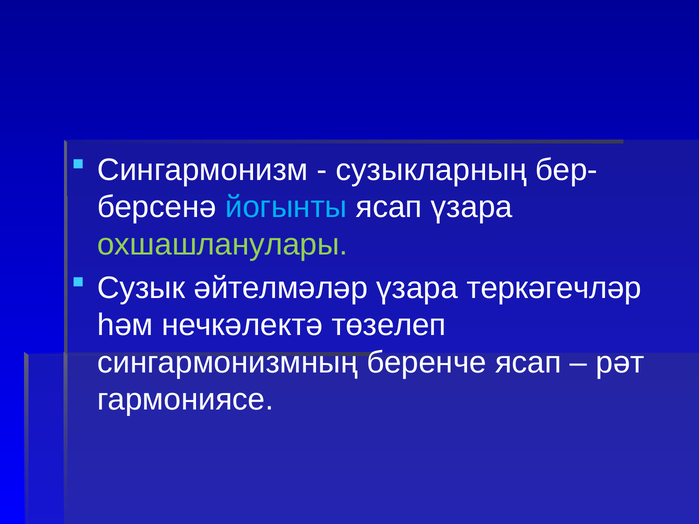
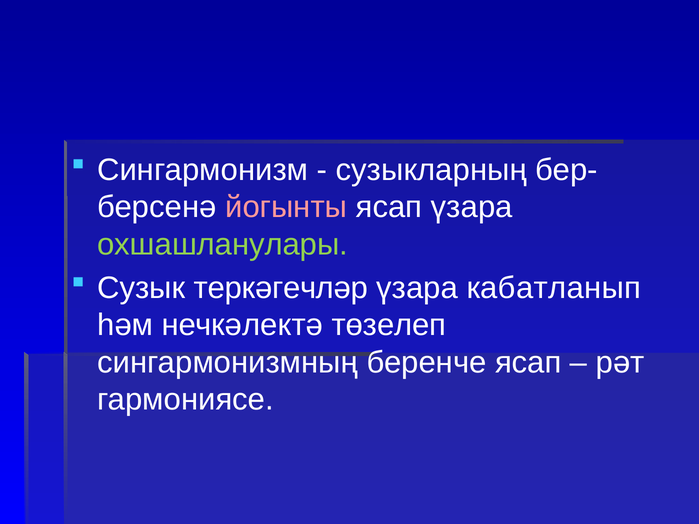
йогынты colour: light blue -> pink (286, 207)
әйтелмәләр: әйтелмәләр -> теркәгечләр (281, 288)
теркәгечләр: теркәгечләр -> кабатланып (554, 288)
